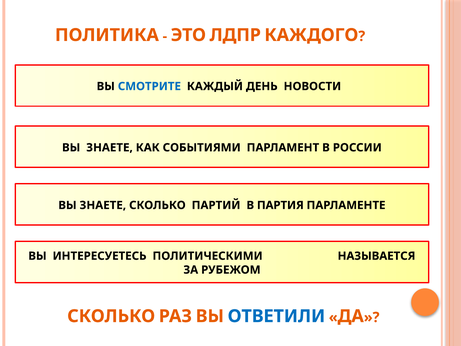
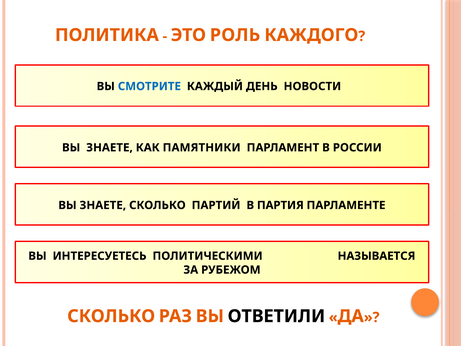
ЛДПР: ЛДПР -> РОЛЬ (235, 35)
СОБЫТИЯМИ: СОБЫТИЯМИ -> ПАМЯТНИКИ (202, 147)
ОТВЕТИЛИ colour: blue -> black (276, 316)
